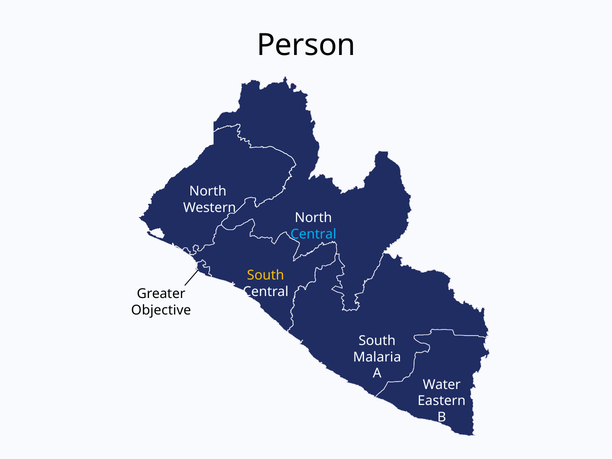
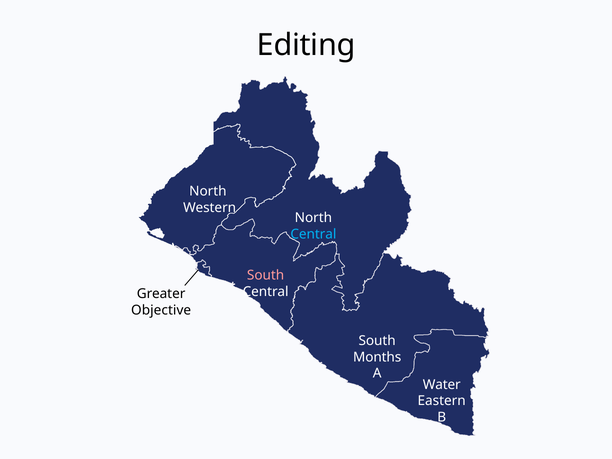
Person: Person -> Editing (306, 45)
South colour: yellow -> pink (266, 275)
Malaria: Malaria -> Months (377, 357)
